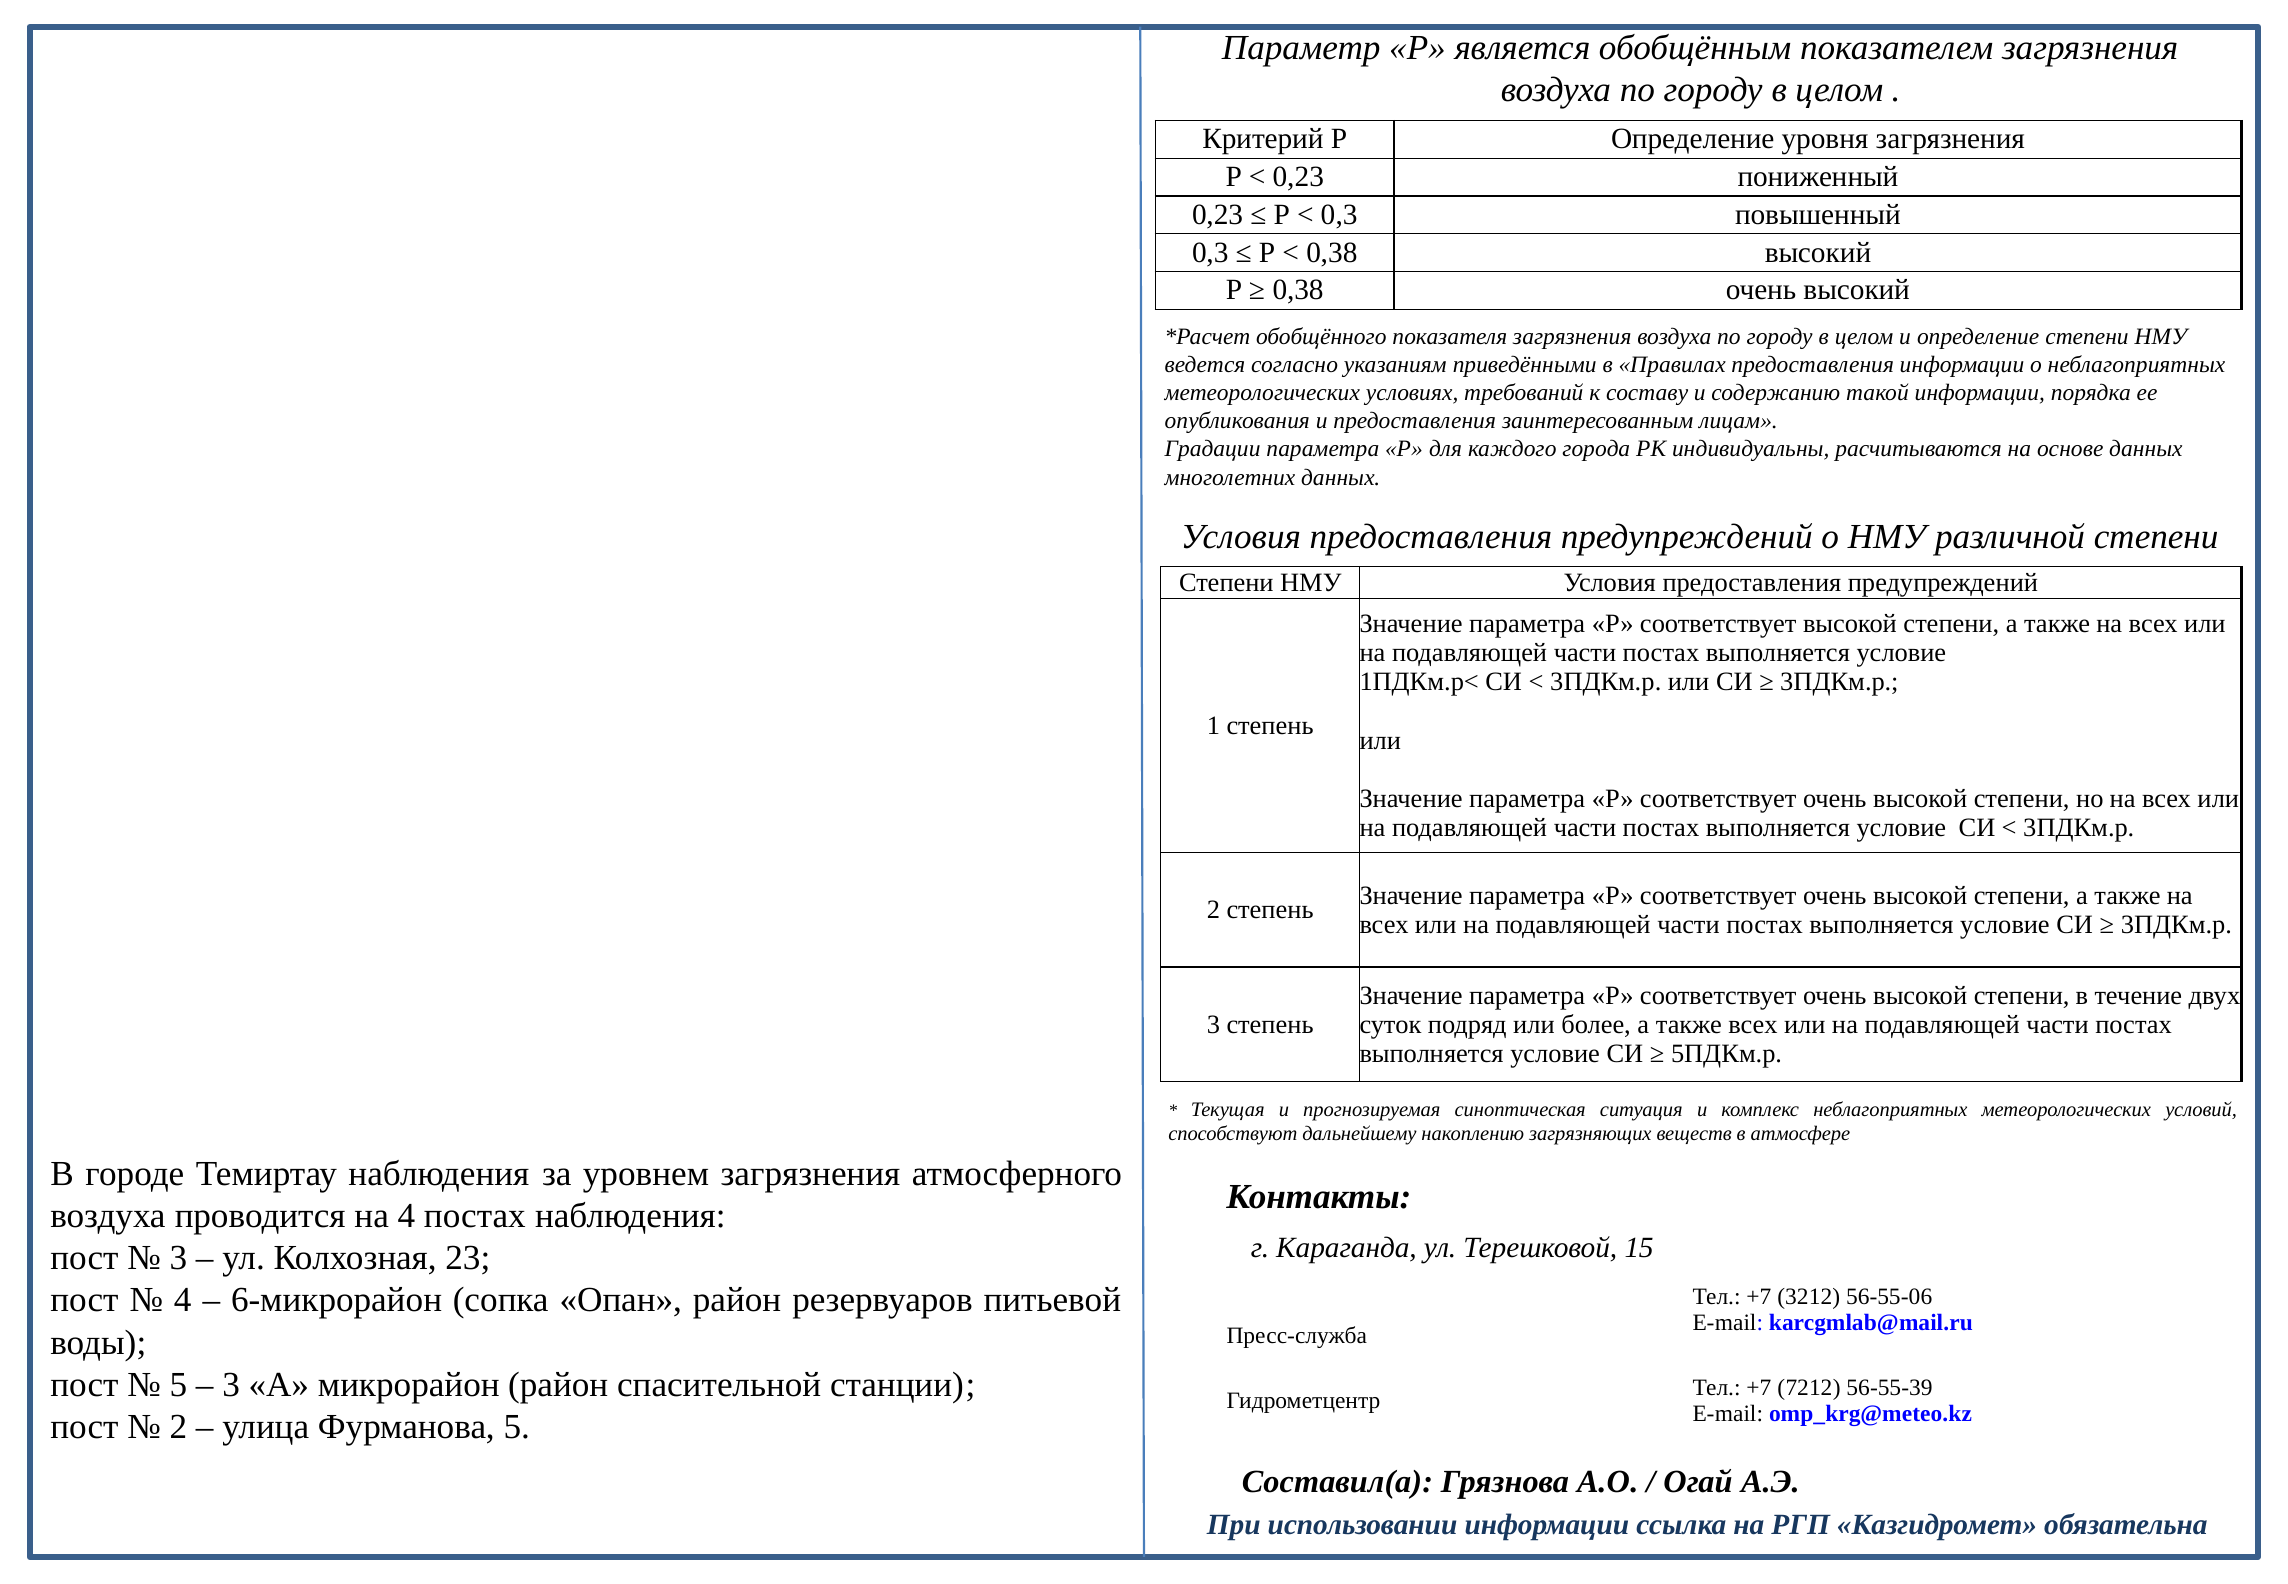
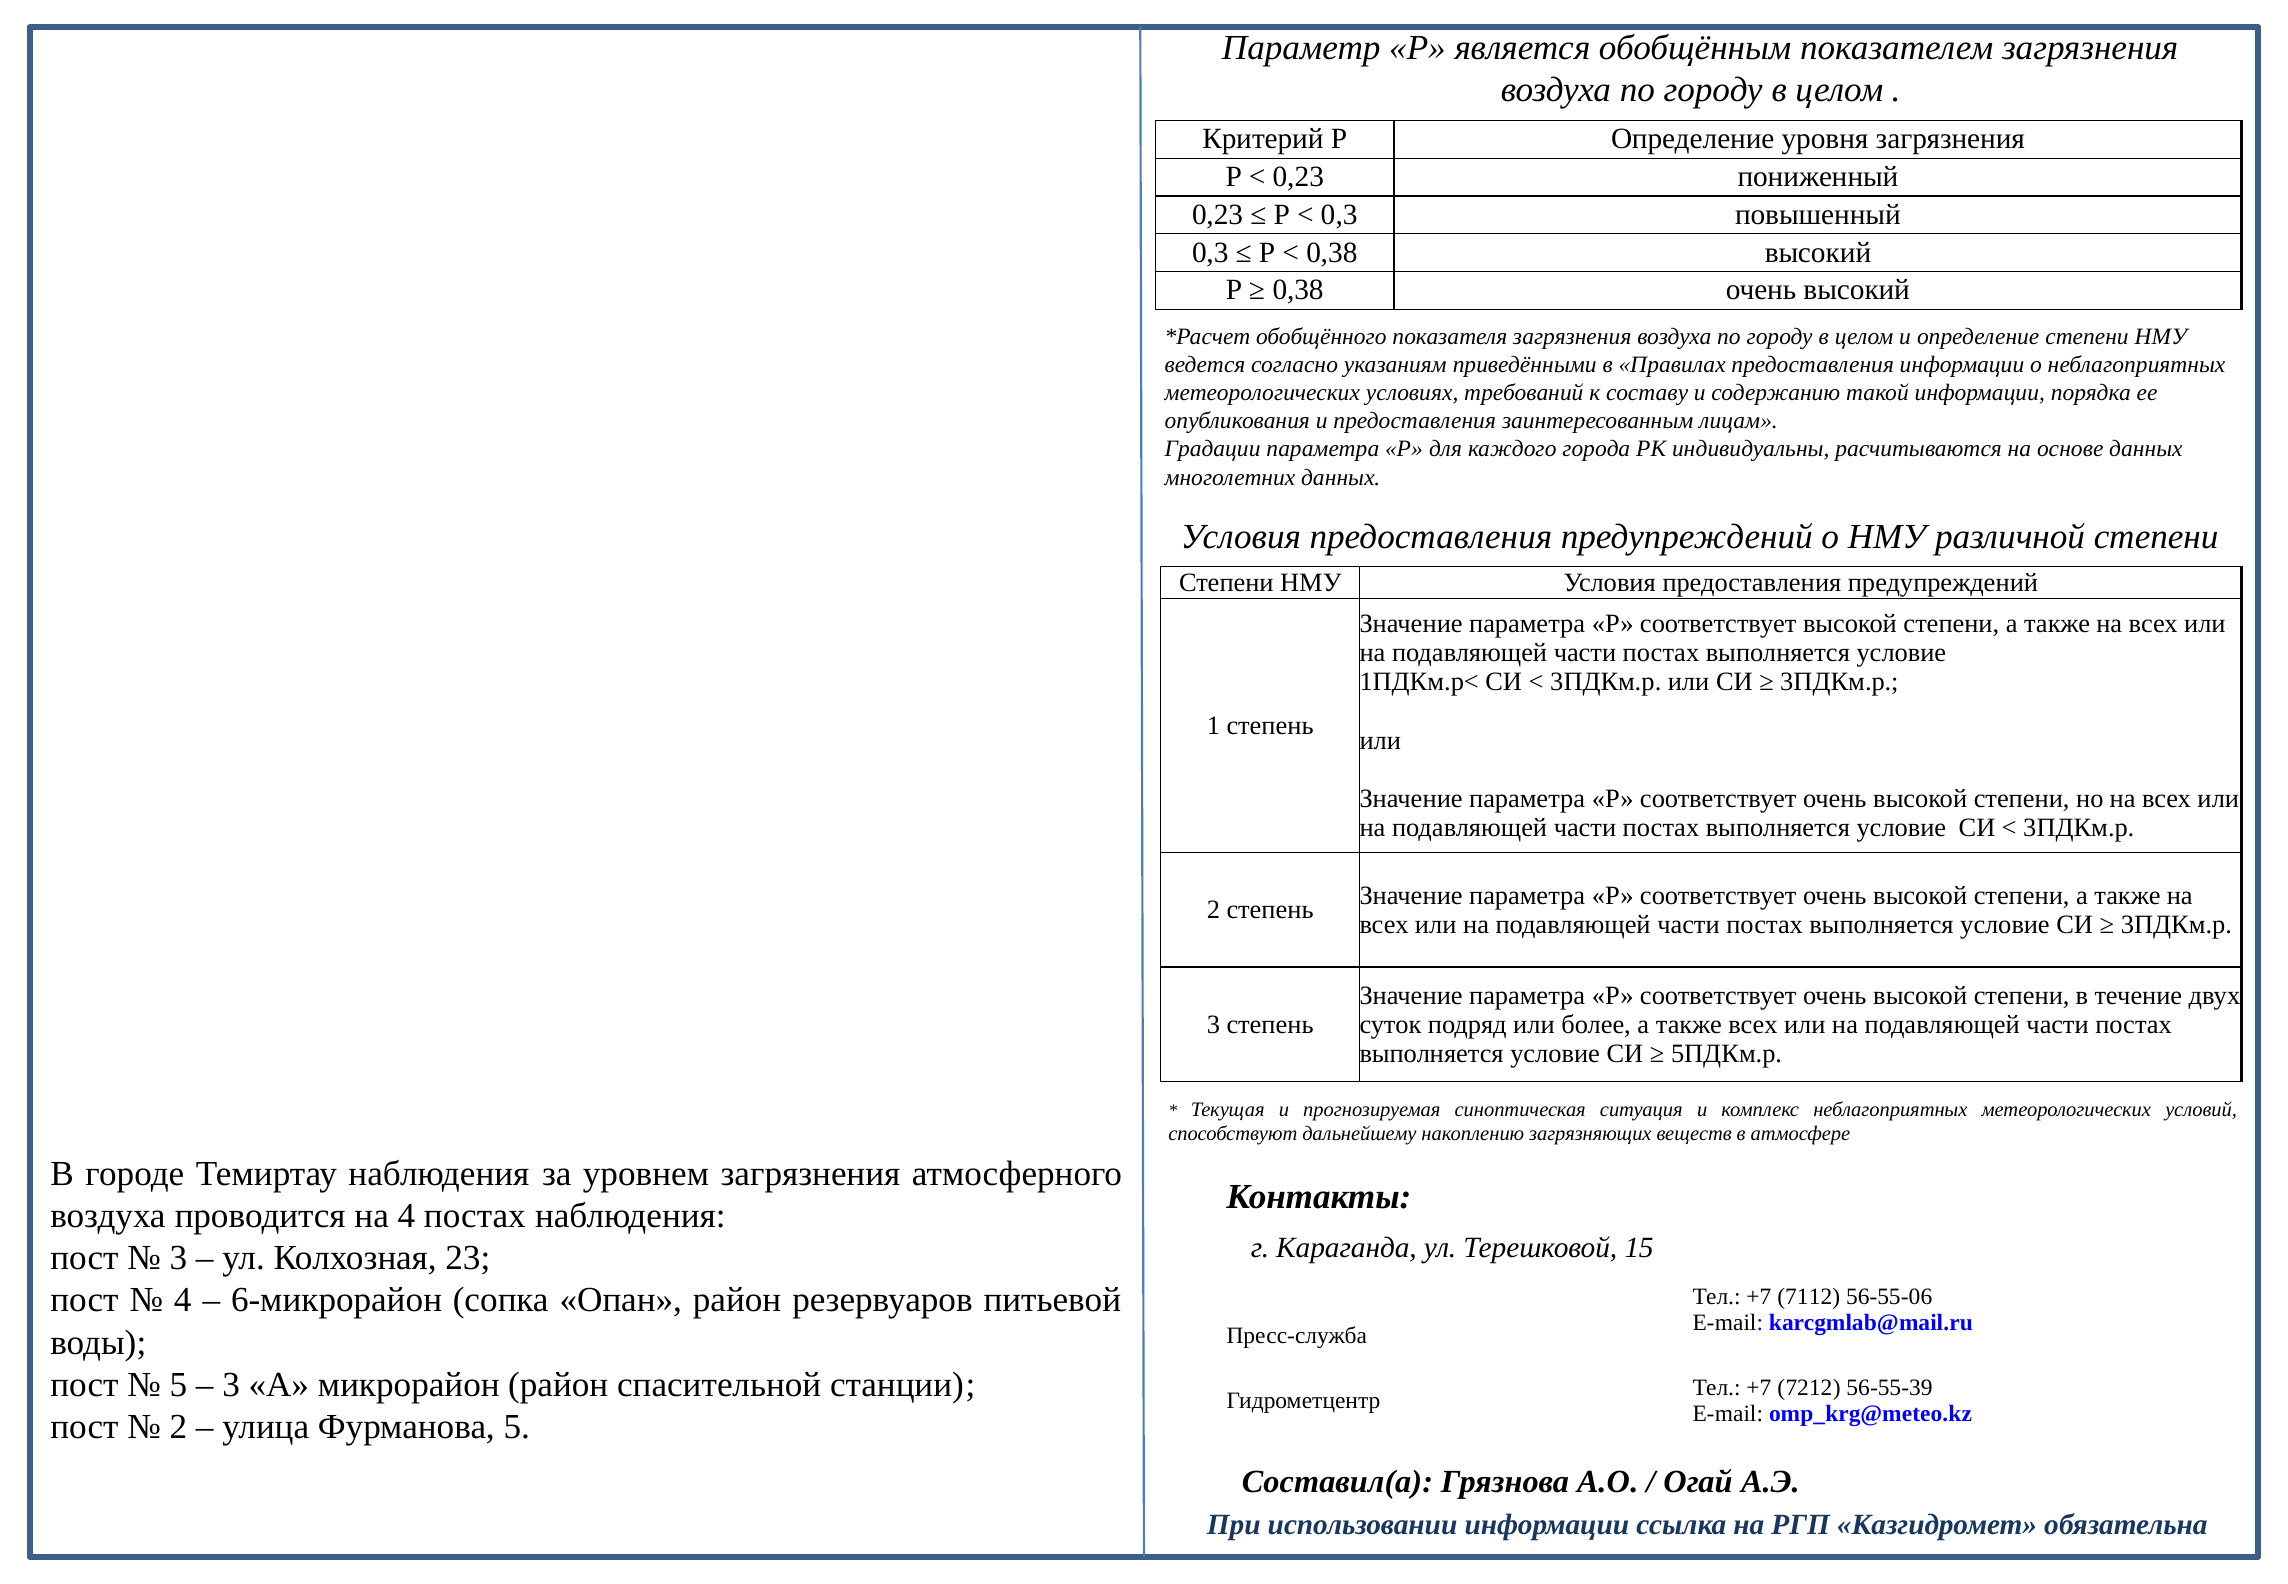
3212: 3212 -> 7112 (1809, 1296)
